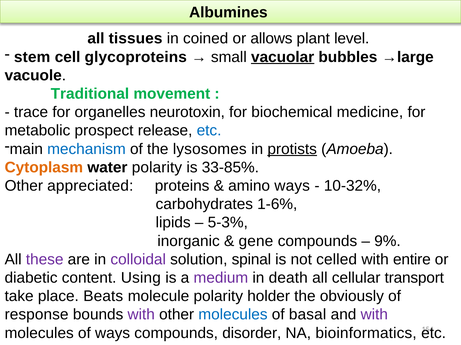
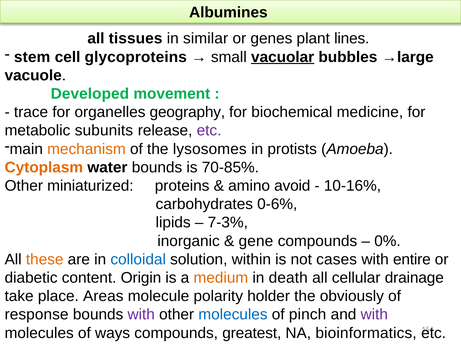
coined: coined -> similar (206, 39)
allows: allows -> genes (271, 39)
level: level -> lines (352, 39)
Traditional: Traditional -> Developed (90, 94)
neurotoxin: neurotoxin -> geography (187, 112)
prospect: prospect -> subunits (104, 131)
etc colour: blue -> purple (209, 131)
mechanism colour: blue -> orange (86, 149)
protists underline: present -> none (292, 149)
water polarity: polarity -> bounds (157, 168)
33-85%: 33-85% -> 70-85% (230, 168)
appreciated: appreciated -> miniaturized (90, 186)
amino ways: ways -> avoid (292, 186)
10-32%: 10-32% -> 10-16% (352, 186)
1-6%: 1-6% -> 0-6% (277, 205)
5-3%: 5-3% -> 7-3% (228, 223)
9%: 9% -> 0% (387, 242)
these colour: purple -> orange (45, 260)
colloidal colour: purple -> blue (138, 260)
spinal: spinal -> within (251, 260)
celled: celled -> cases (337, 260)
Using: Using -> Origin (141, 278)
medium colour: purple -> orange (221, 278)
transport: transport -> drainage (414, 278)
Beats: Beats -> Areas (103, 297)
basal: basal -> pinch (308, 315)
disorder: disorder -> greatest (252, 334)
